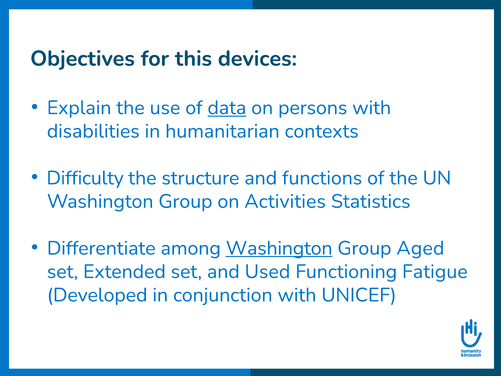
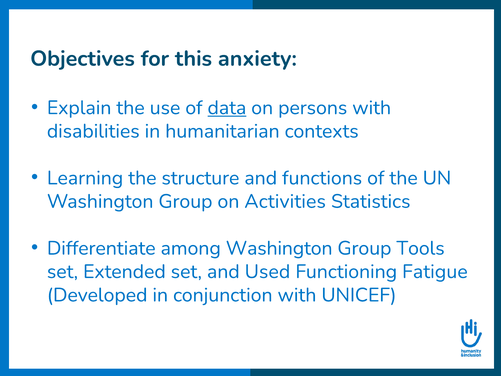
devices: devices -> anxiety (257, 59)
Difficulty: Difficulty -> Learning (85, 178)
Washington underline: present -> none (279, 248)
Aged: Aged -> Tools (421, 248)
